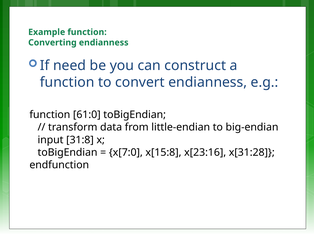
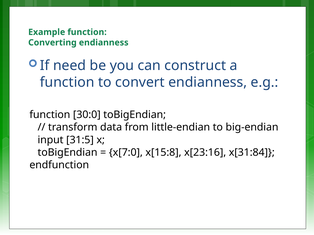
61:0: 61:0 -> 30:0 (87, 115)
31:8: 31:8 -> 31:5 (80, 140)
x[31:28: x[31:28 -> x[31:84 (252, 153)
